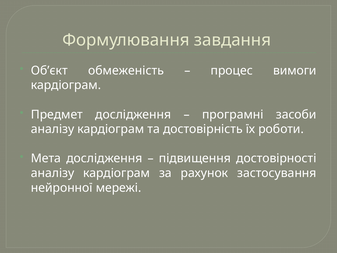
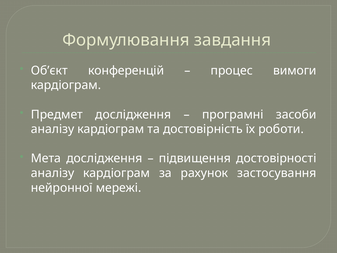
обмеженість: обмеженість -> конференцій (126, 71)
